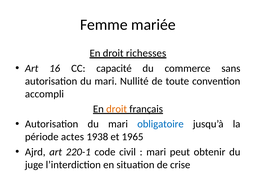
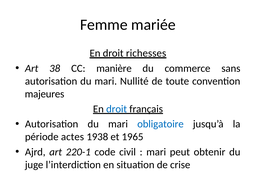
16: 16 -> 38 (55, 68)
capacité: capacité -> manière (114, 68)
accompli: accompli -> majeures (45, 94)
droit colour: orange -> blue (117, 109)
